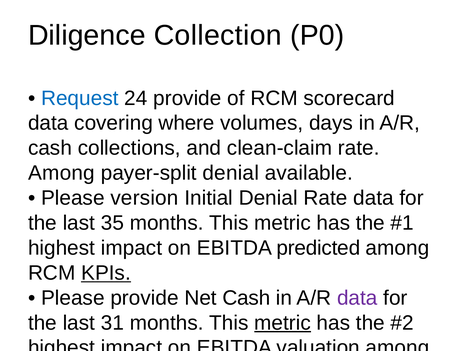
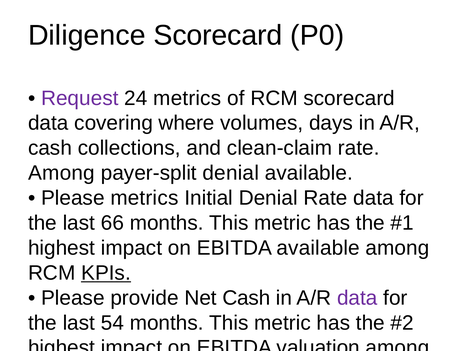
Diligence Collection: Collection -> Scorecard (218, 36)
Request colour: blue -> purple (80, 98)
24 provide: provide -> metrics (187, 98)
Please version: version -> metrics (144, 198)
35: 35 -> 66 (112, 223)
EBITDA predicted: predicted -> available (318, 248)
31: 31 -> 54 (112, 323)
metric underline: present -> none (283, 323)
